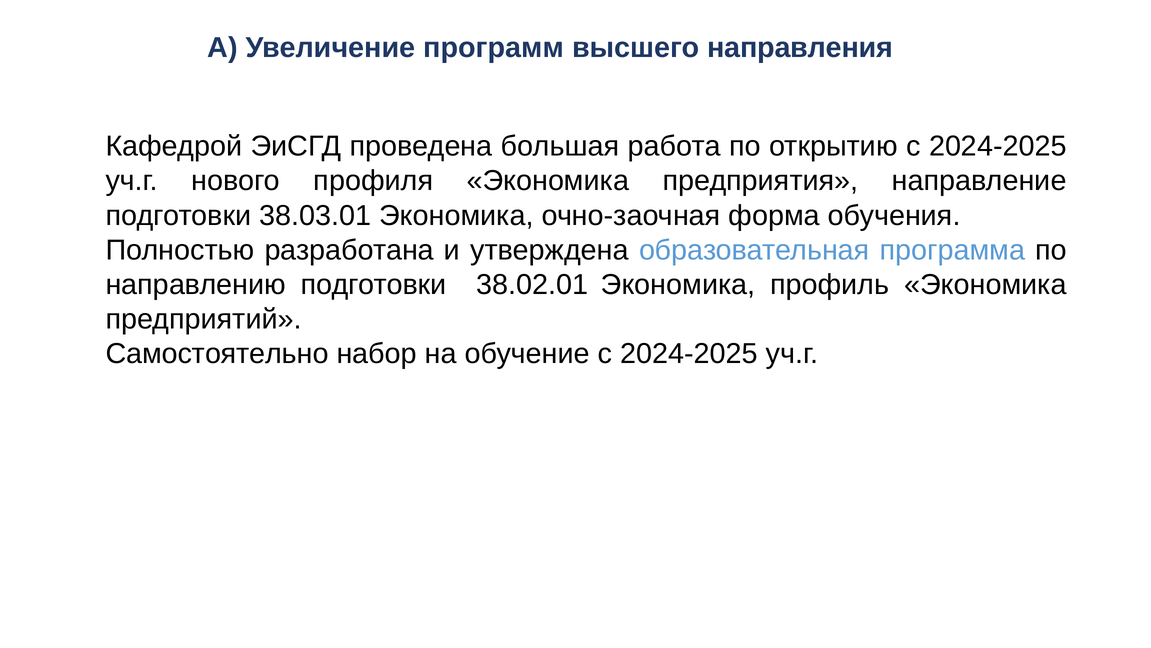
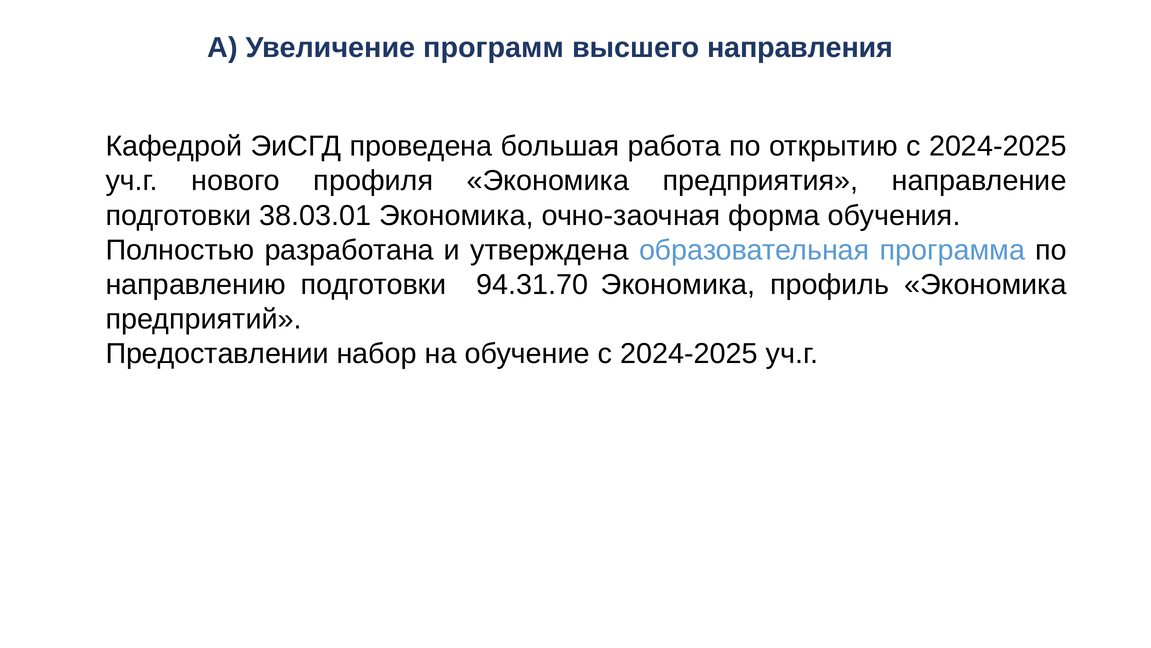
38.02.01: 38.02.01 -> 94.31.70 (532, 284)
Самостоятельно: Самостоятельно -> Предоставлении (217, 353)
